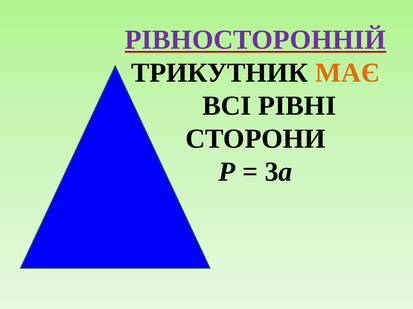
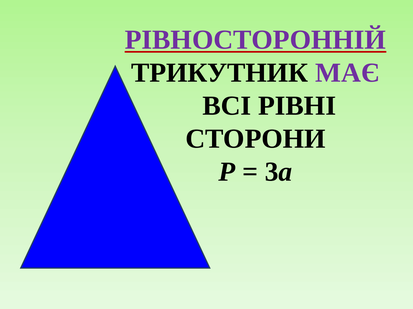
МАЄ colour: orange -> purple (347, 73)
